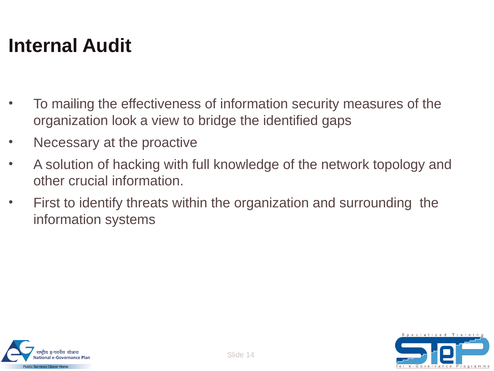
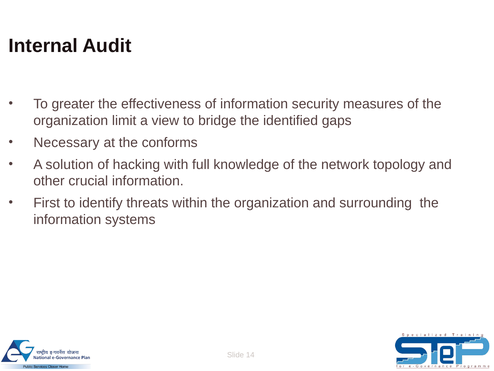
mailing: mailing -> greater (73, 104)
look: look -> limit (124, 120)
proactive: proactive -> conforms (170, 142)
